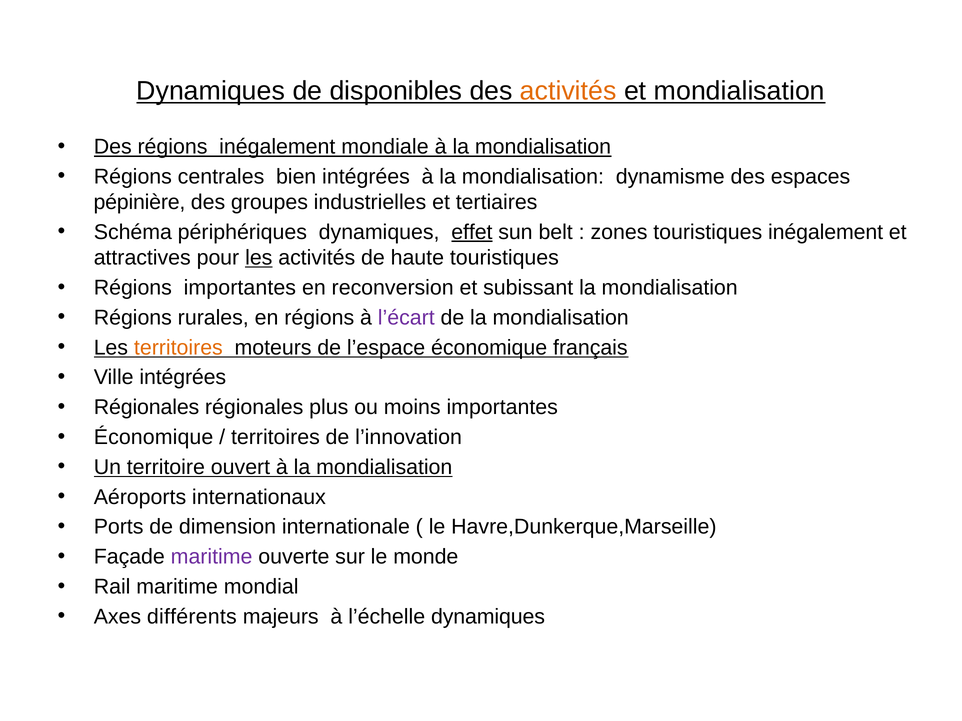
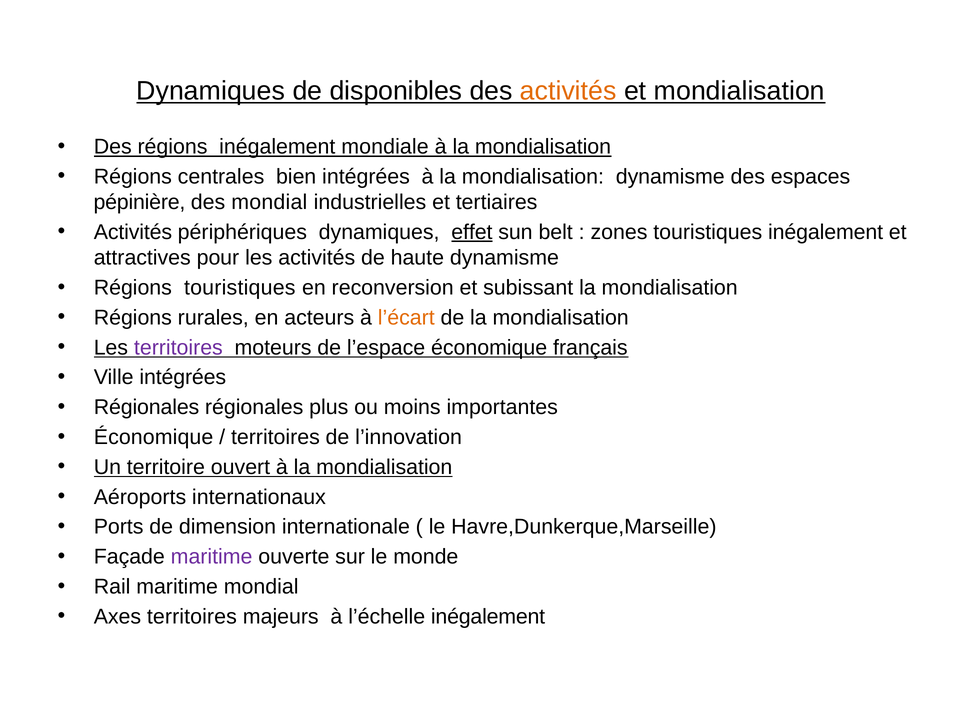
des groupes: groupes -> mondial (269, 202)
Schéma: Schéma -> Activités (133, 232)
les underline: present -> none (259, 258)
haute touristiques: touristiques -> dynamisme (504, 258)
Régions importantes: importantes -> touristiques (240, 288)
en régions: régions -> acteurs (319, 318)
l’écart colour: purple -> orange (406, 318)
territoires colour: orange -> purple (178, 348)
Axes différents: différents -> territoires (192, 617)
l’échelle dynamiques: dynamiques -> inégalement (488, 617)
